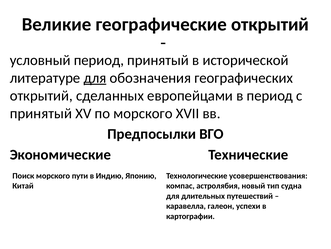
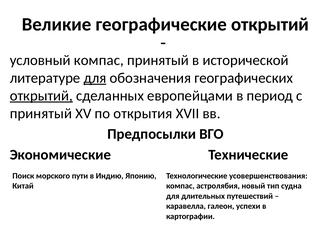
условный период: период -> компас (99, 60)
открытий underline: none -> present (41, 95)
по морского: морского -> открытия (143, 113)
